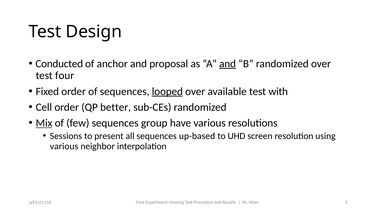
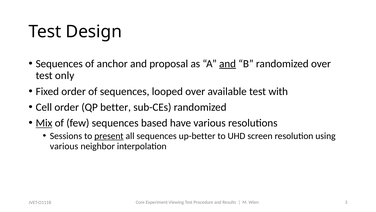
Conducted: Conducted -> Sequences (59, 64)
four: four -> only (65, 75)
looped underline: present -> none (167, 91)
group: group -> based (154, 123)
present underline: none -> present (109, 136)
up-based: up-based -> up-better (197, 136)
